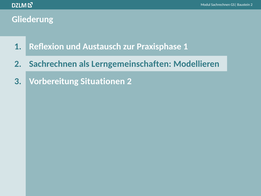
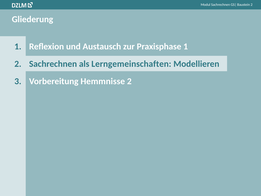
Situationen: Situationen -> Hemmnisse (103, 81)
